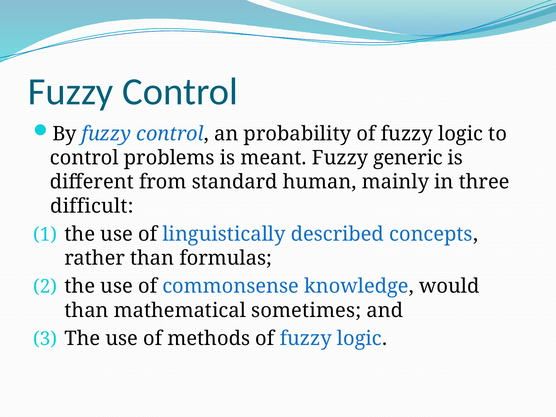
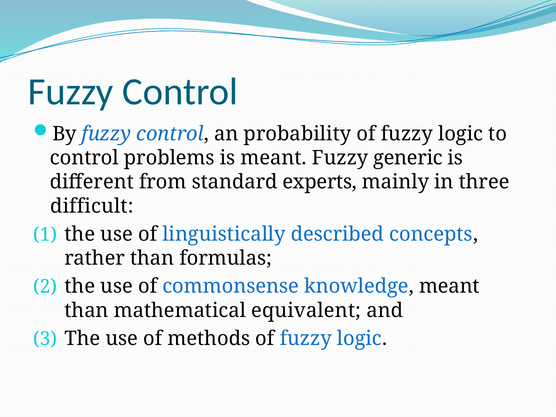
human: human -> experts (320, 182)
knowledge would: would -> meant (449, 286)
sometimes: sometimes -> equivalent (306, 310)
